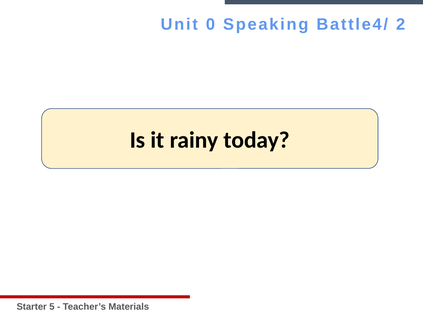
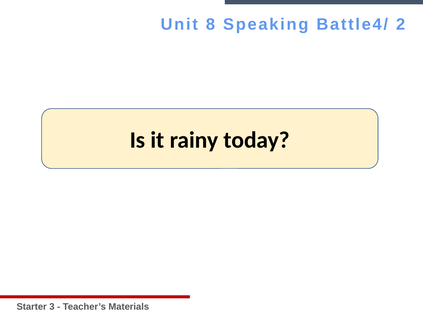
0: 0 -> 8 (210, 24)
5: 5 -> 3 (52, 307)
